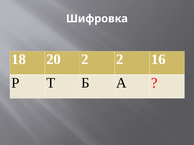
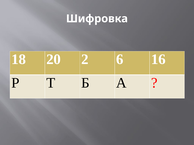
2 2: 2 -> 6 (120, 60)
